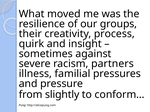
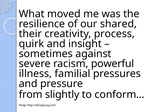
groups: groups -> shared (118, 24)
partners: partners -> powerful (113, 64)
